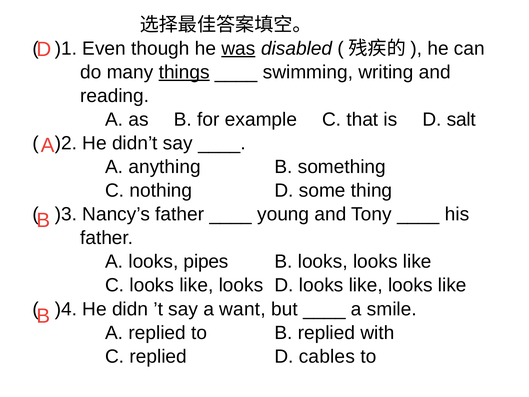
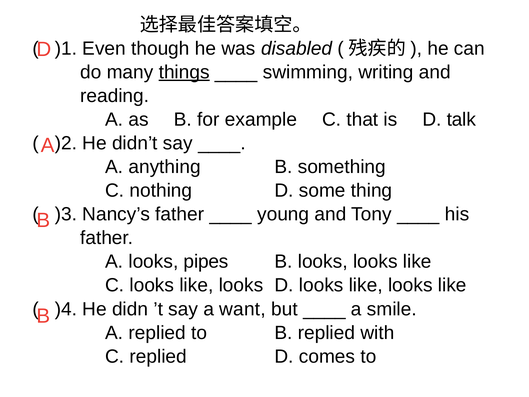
was underline: present -> none (238, 48)
salt: salt -> talk (461, 119)
cables: cables -> comes (327, 356)
